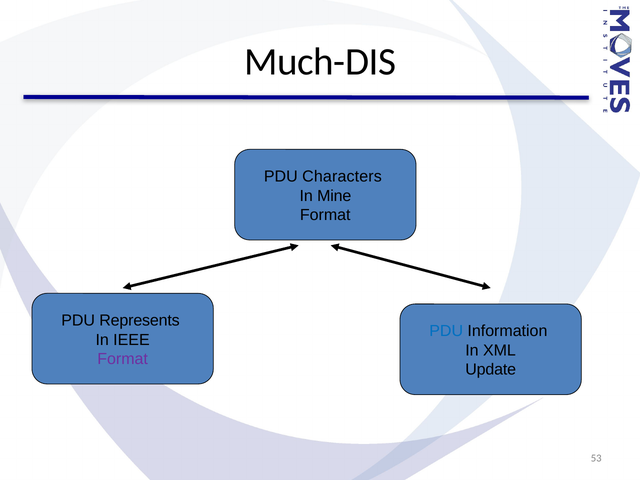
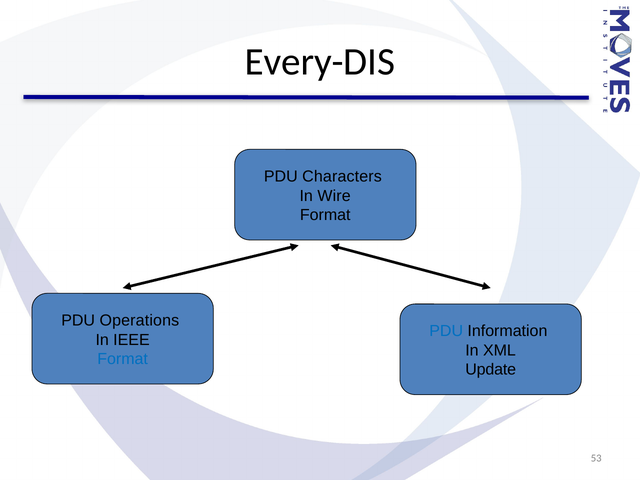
Much-DIS: Much-DIS -> Every-DIS (320, 62)
Mine: Mine -> Wire (334, 196)
Represents: Represents -> Operations (139, 321)
Format colour: purple -> blue (123, 359)
